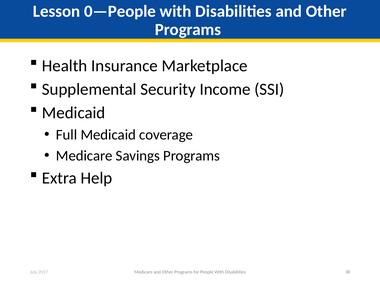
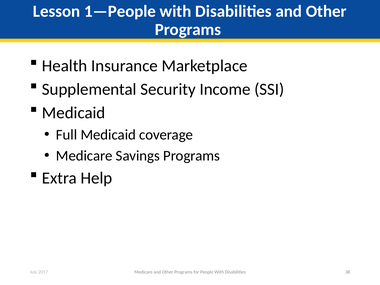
0—People: 0—People -> 1—People (120, 11)
